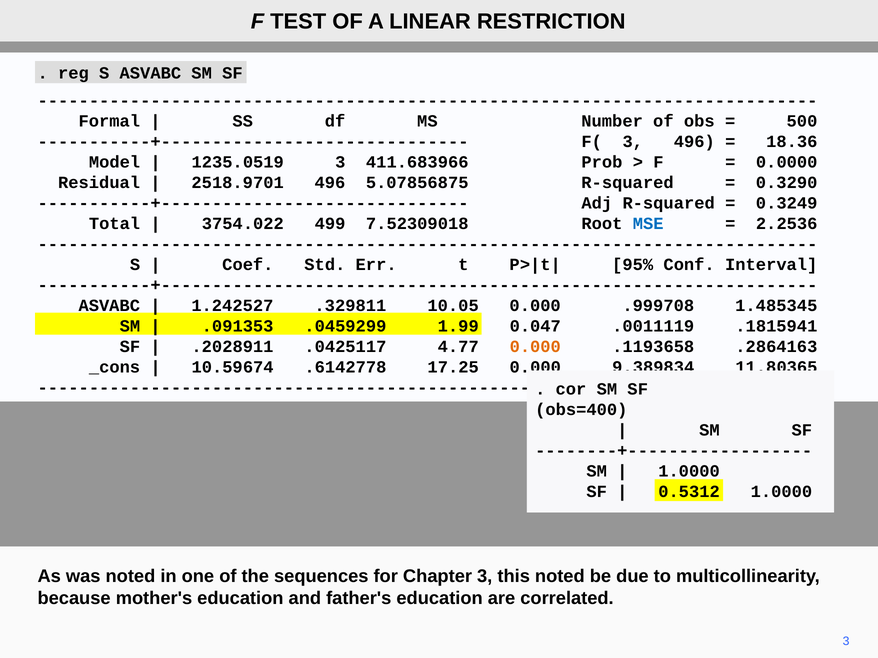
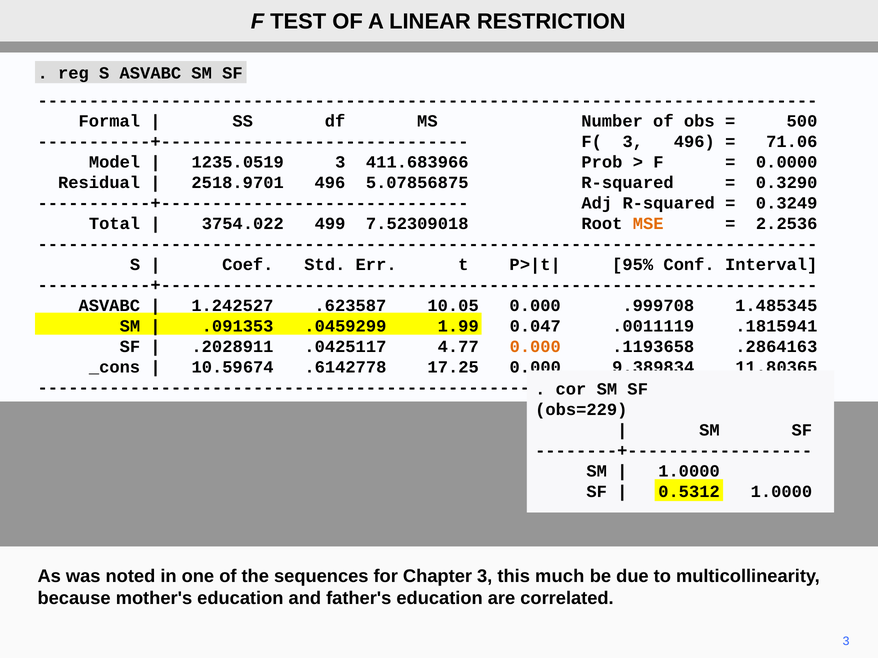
18.36: 18.36 -> 71.06 (792, 142)
MSE colour: blue -> orange (648, 224)
.329811: .329811 -> .623587 (350, 306)
obs=400: obs=400 -> obs=229 (581, 410)
this noted: noted -> much (560, 577)
